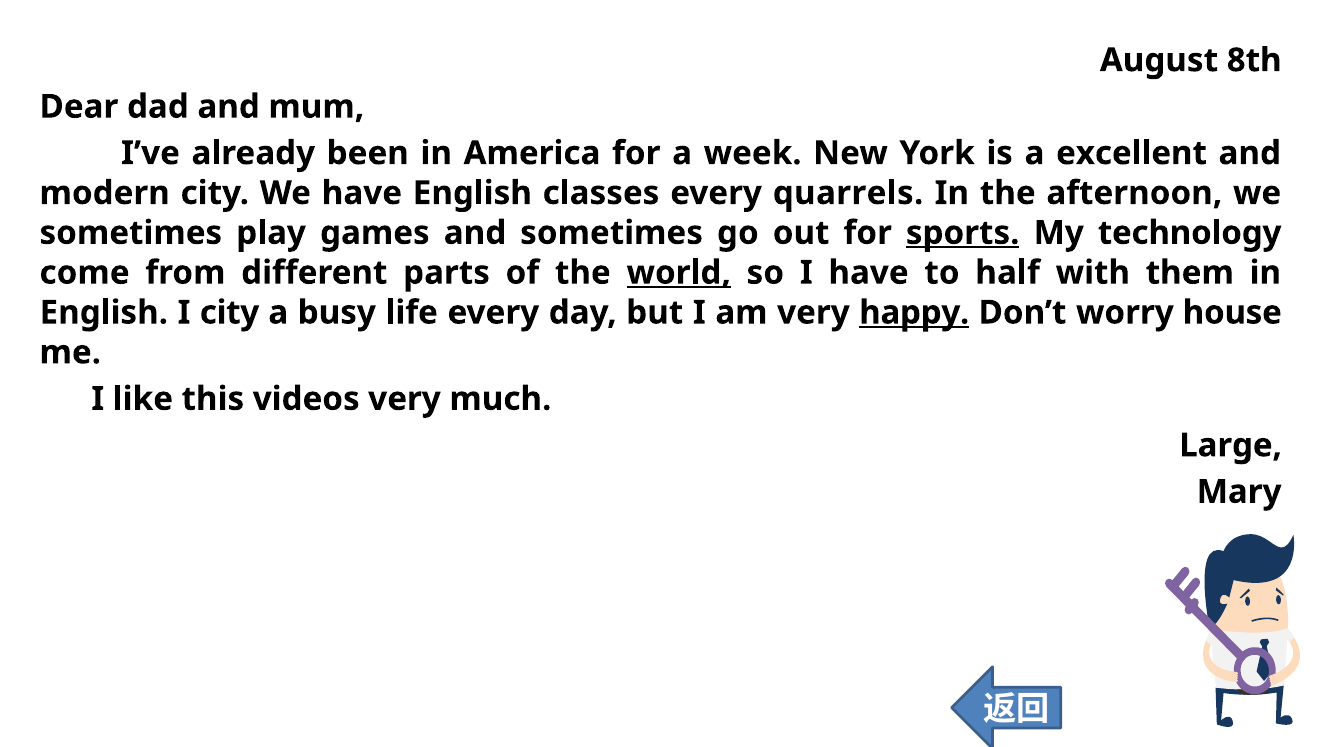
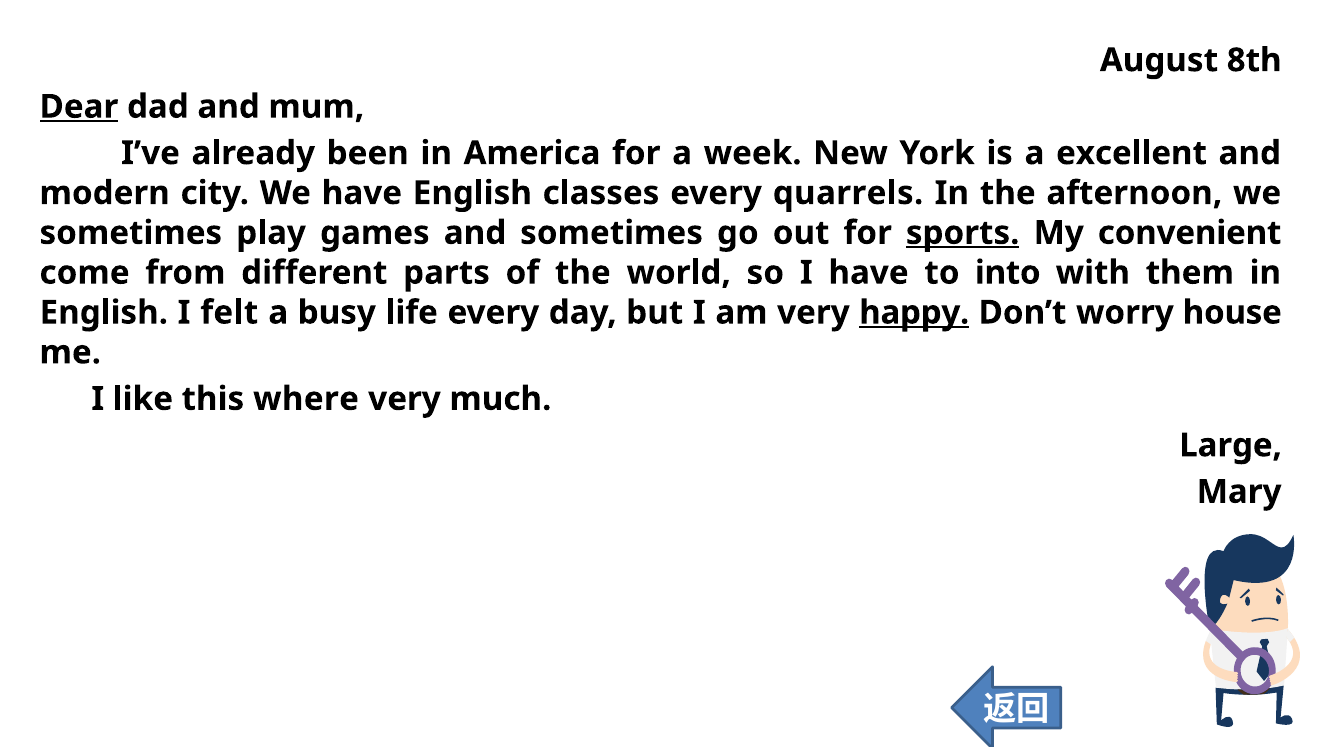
Dear underline: none -> present (79, 107)
technology: technology -> convenient (1190, 233)
world underline: present -> none (679, 273)
half: half -> into (1008, 273)
I city: city -> felt (229, 313)
videos: videos -> where (306, 399)
